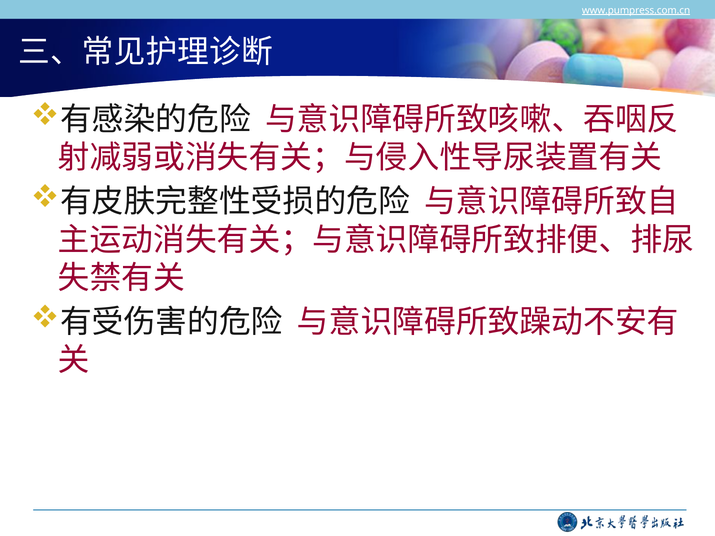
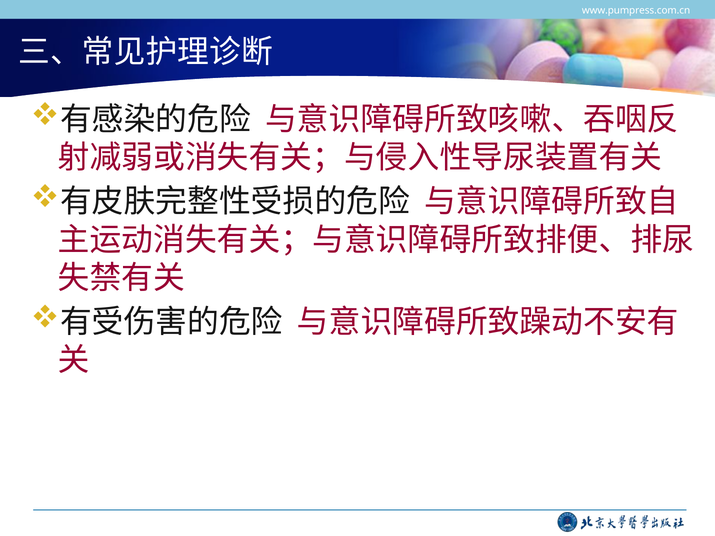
www.pumpress.com.cn underline: present -> none (636, 10)
